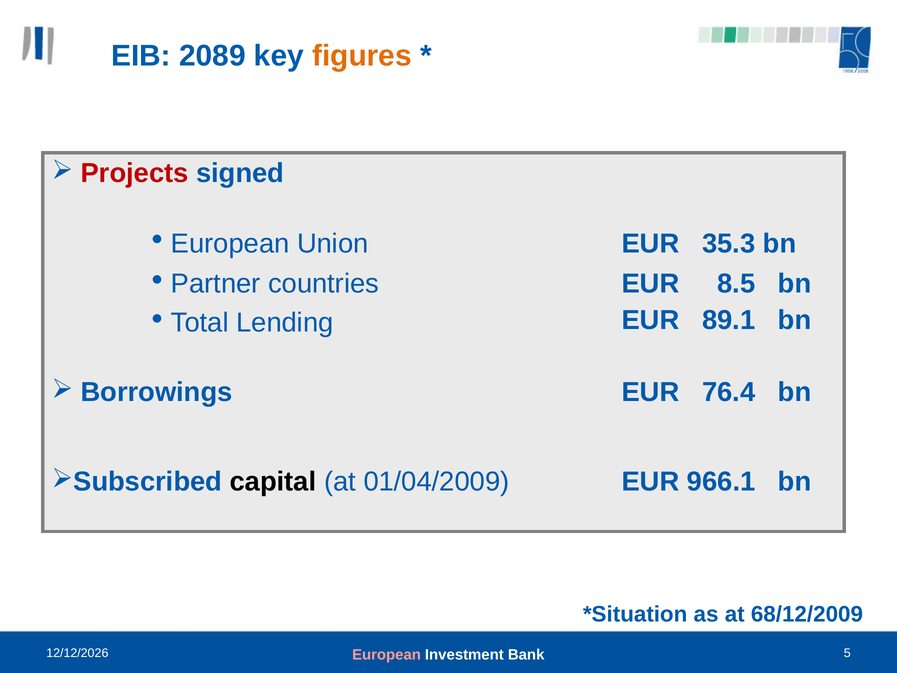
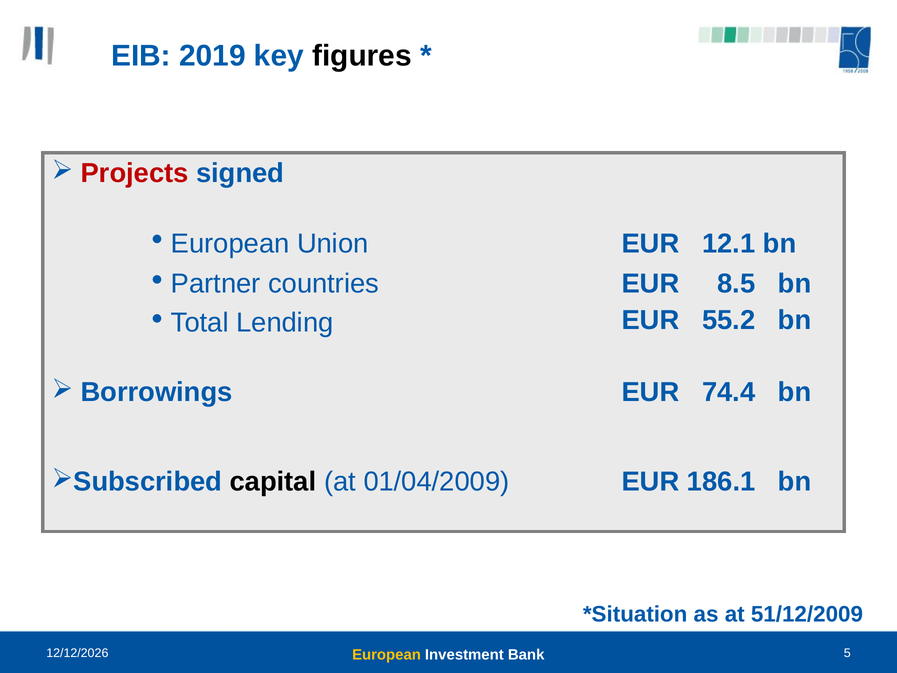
2089: 2089 -> 2019 (212, 56)
figures colour: orange -> black (362, 56)
35.3: 35.3 -> 12.1 (729, 243)
89.1: 89.1 -> 55.2 (729, 320)
76.4: 76.4 -> 74.4 (729, 392)
966.1: 966.1 -> 186.1 (721, 481)
68/12/2009: 68/12/2009 -> 51/12/2009 (807, 614)
European colour: pink -> yellow (387, 655)
